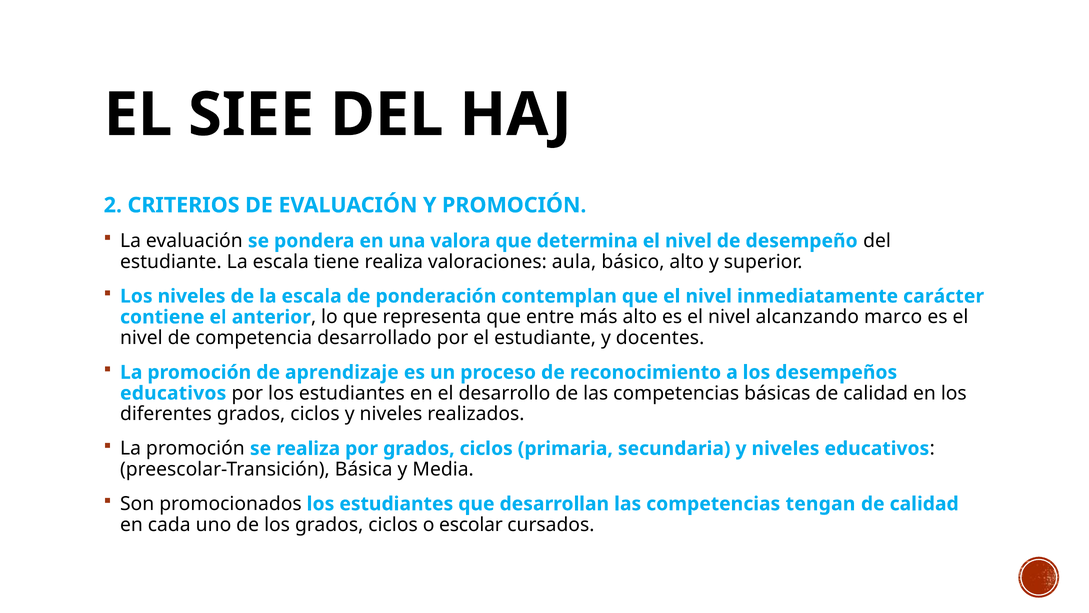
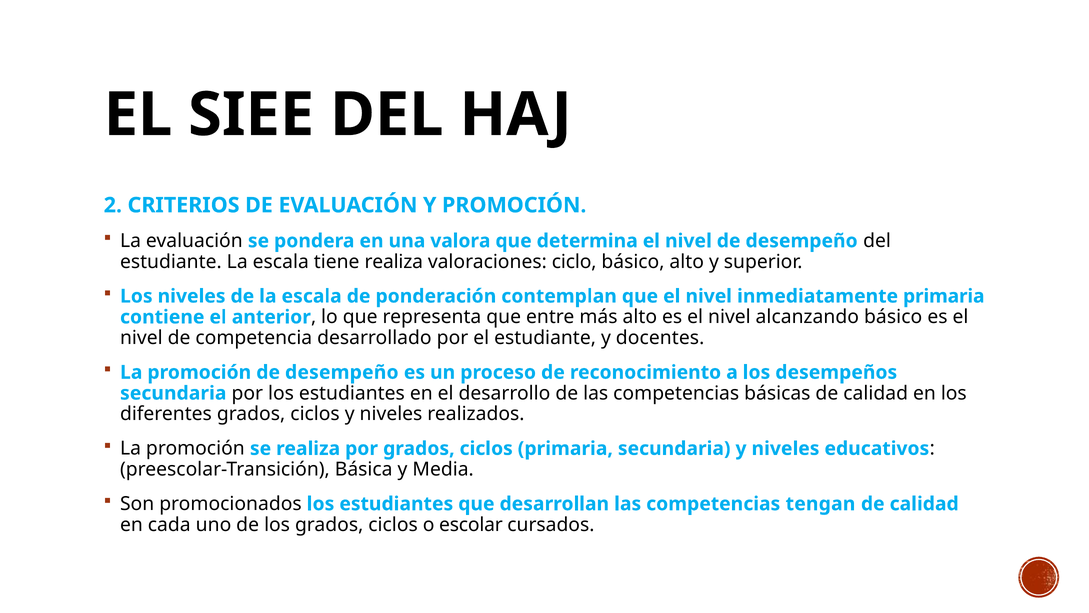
aula: aula -> ciclo (574, 262)
inmediatamente carácter: carácter -> primaria (944, 296)
alcanzando marco: marco -> básico (893, 317)
promoción de aprendizaje: aprendizaje -> desempeño (342, 372)
educativos: educativos -> secundaria (173, 393)
